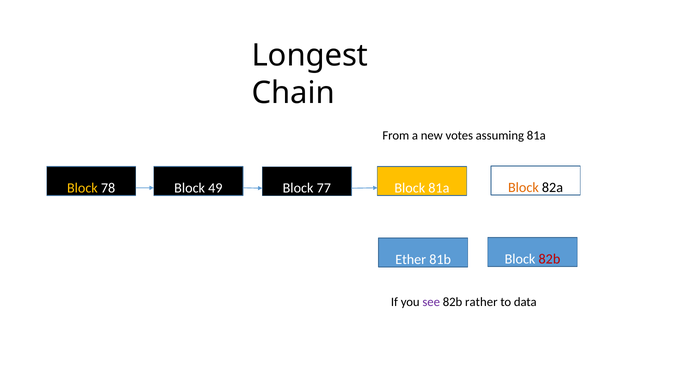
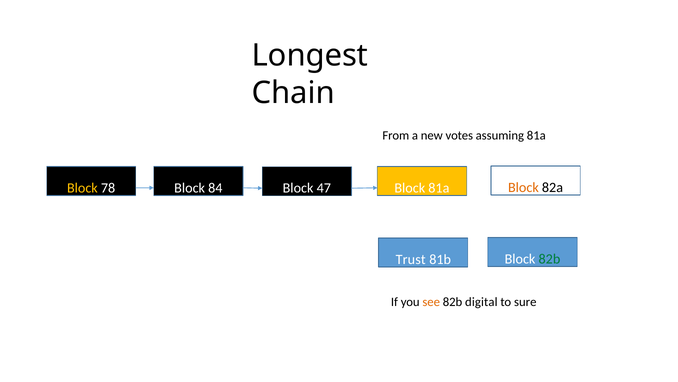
49: 49 -> 84 (215, 188)
77: 77 -> 47 (324, 188)
82b colour: red -> green (549, 259)
Ether: Ether -> Trust (411, 259)
see colour: purple -> orange (431, 301)
rather: rather -> digital (481, 301)
data: data -> sure (525, 301)
